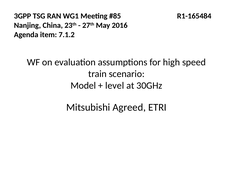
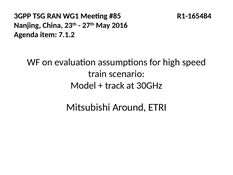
level: level -> track (115, 85)
Agreed: Agreed -> Around (129, 107)
